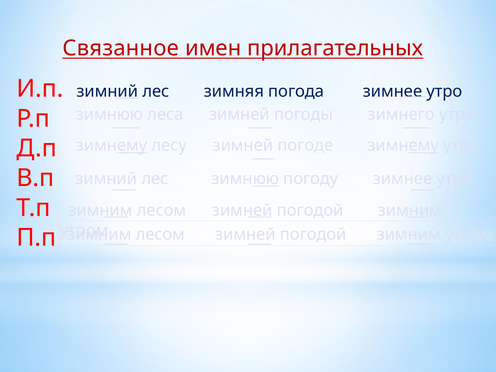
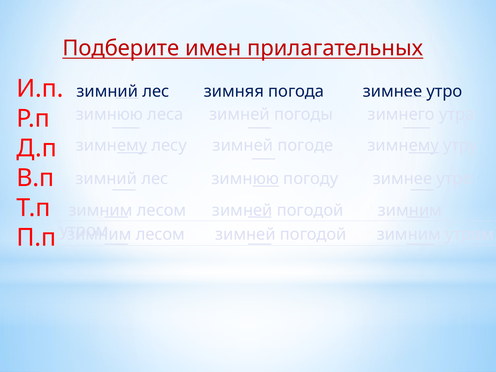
Связанное: Связанное -> Подберите (121, 48)
